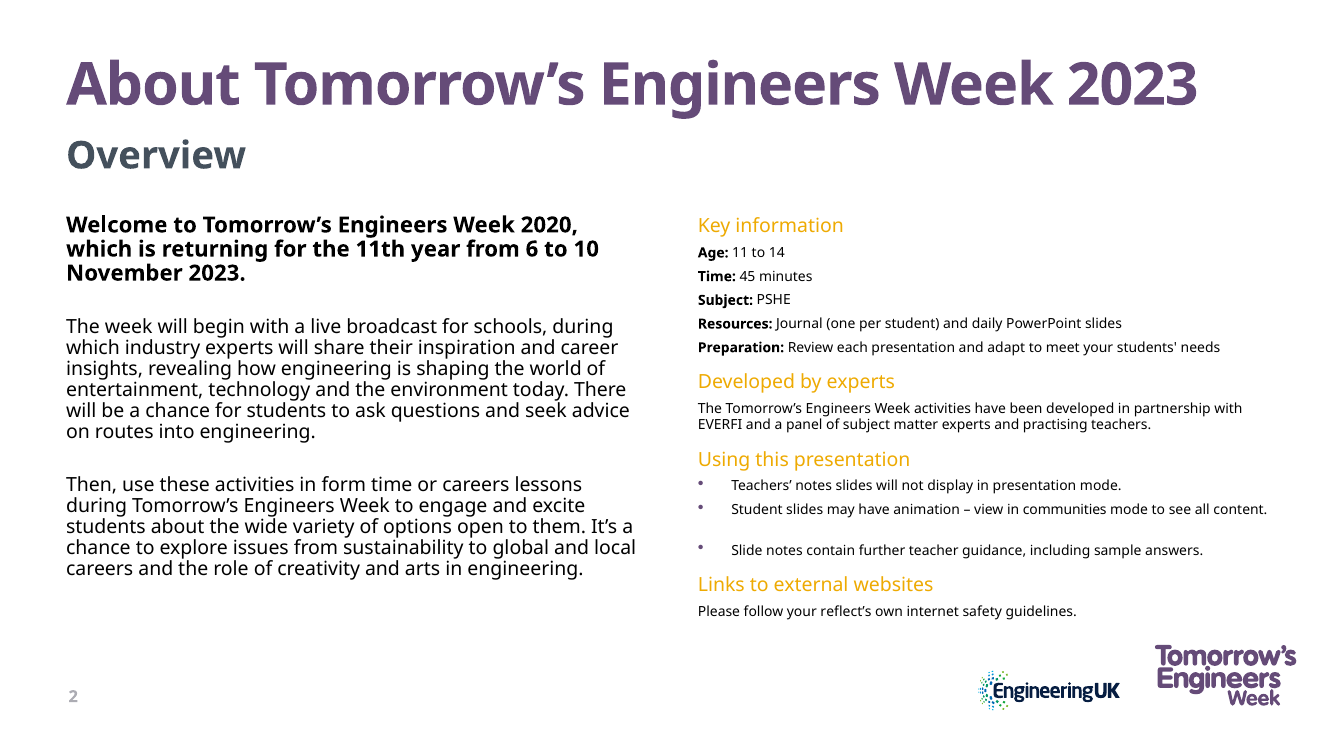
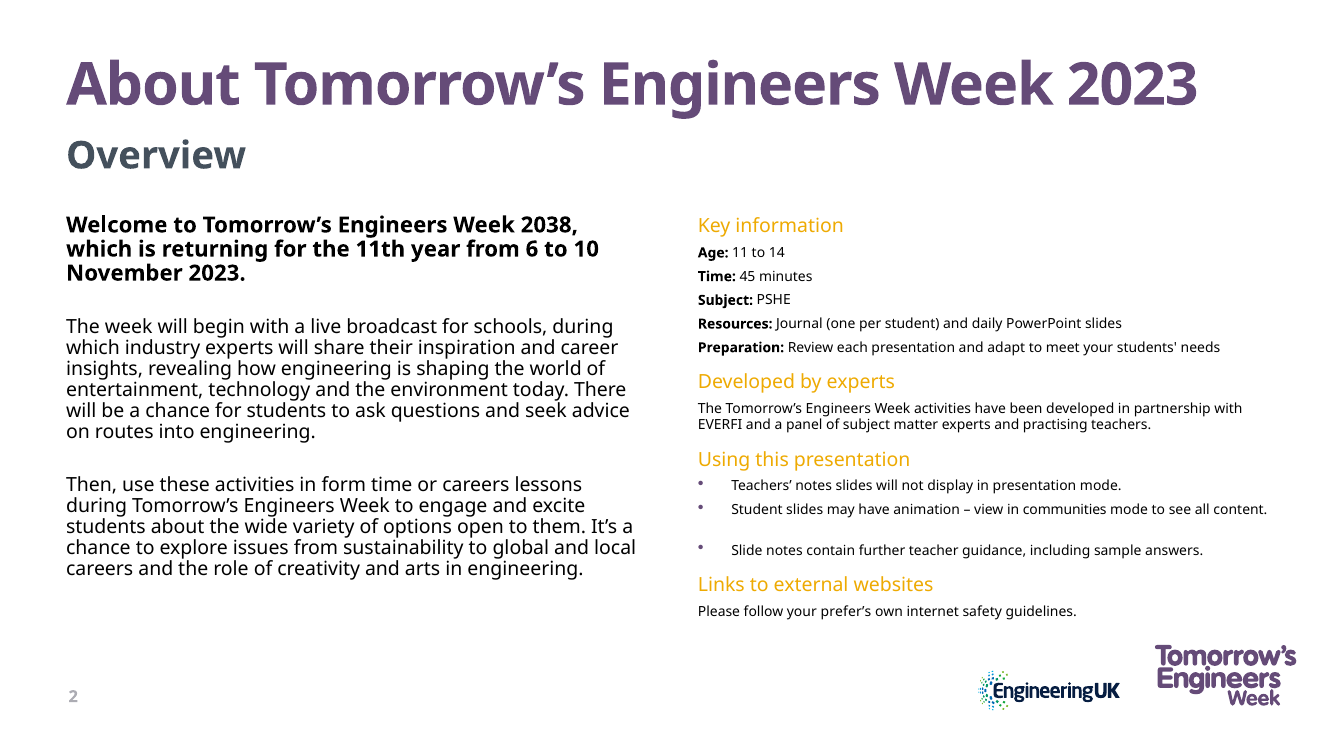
2020: 2020 -> 2038 (549, 225)
reflect’s: reflect’s -> prefer’s (846, 611)
